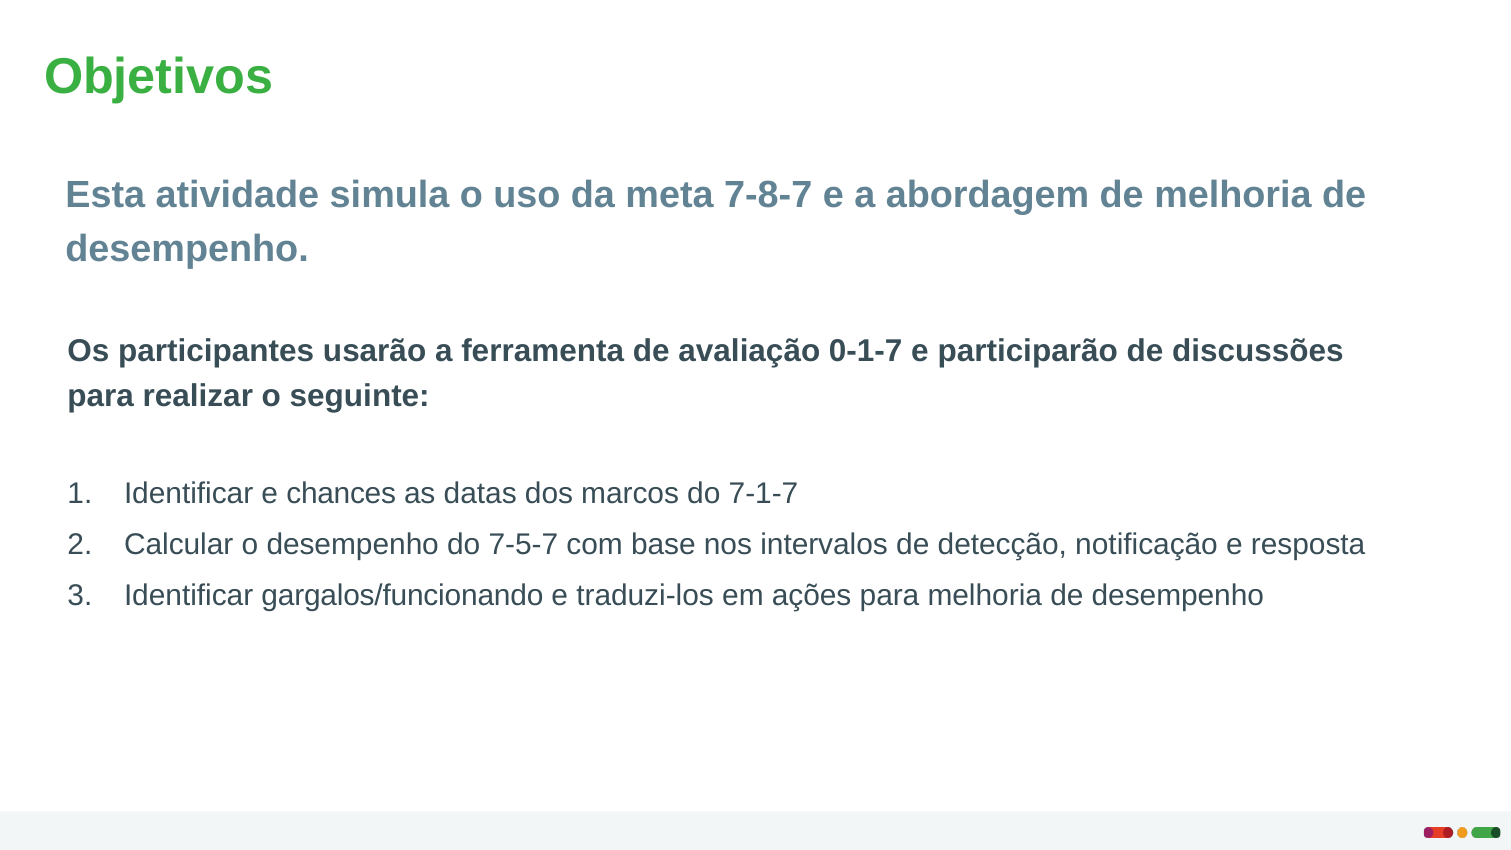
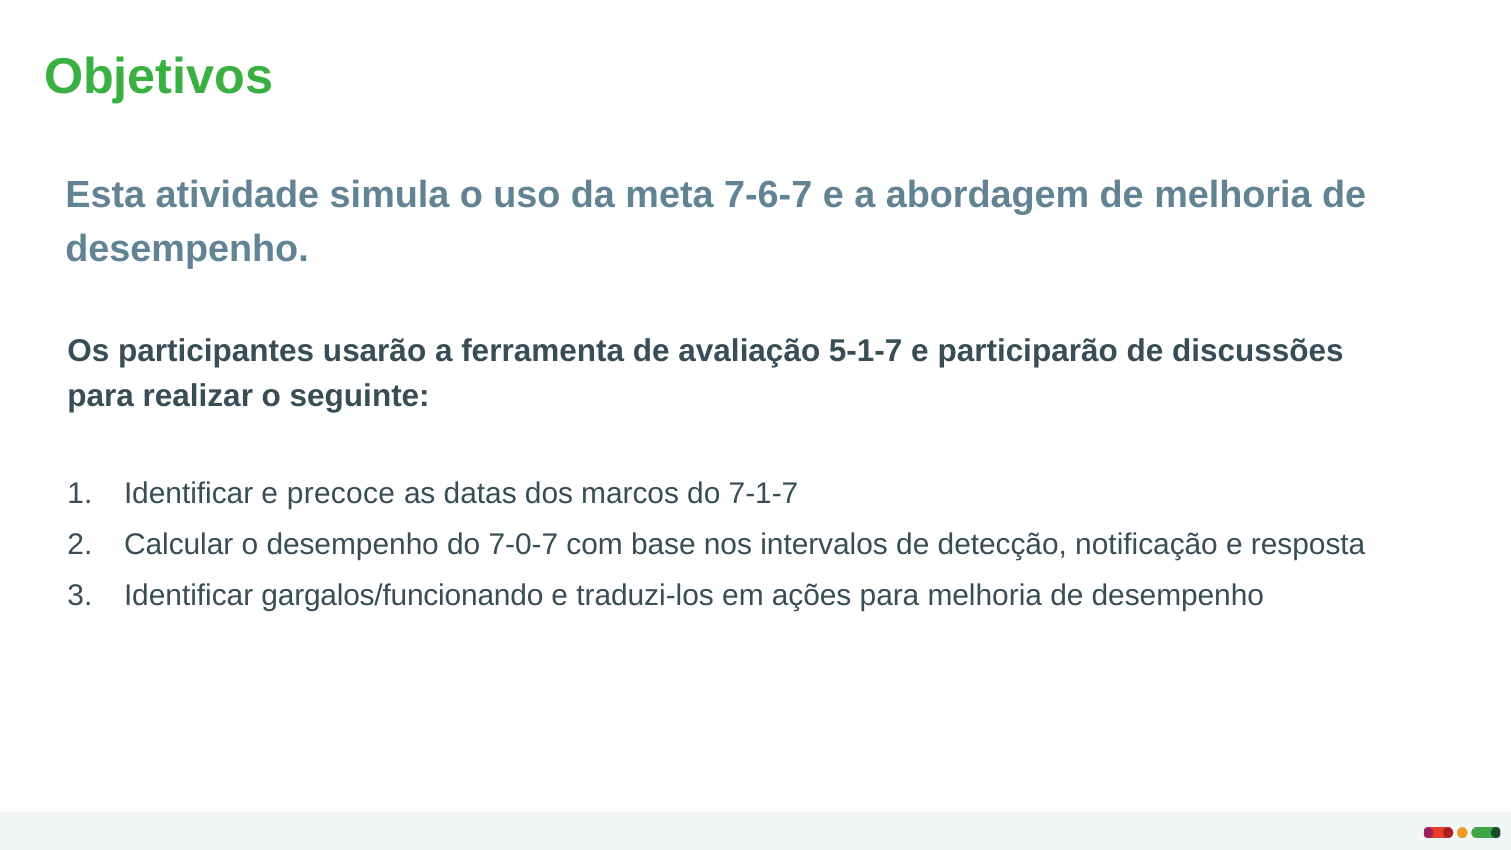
7-8-7: 7-8-7 -> 7-6-7 (768, 195)
0-1-7: 0-1-7 -> 5-1-7 (866, 351)
chances: chances -> precoce (341, 494)
7-5-7: 7-5-7 -> 7-0-7 (523, 544)
